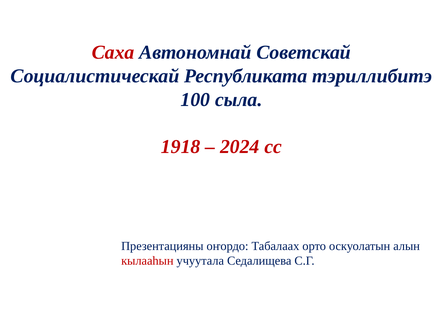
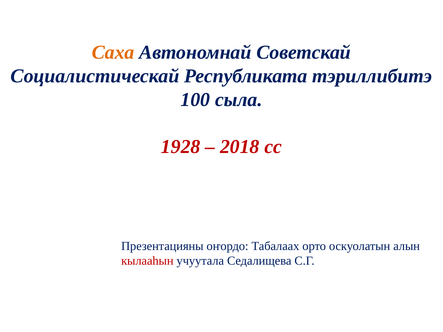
Саха colour: red -> orange (113, 52)
1918: 1918 -> 1928 (181, 147)
2024: 2024 -> 2018 (240, 147)
